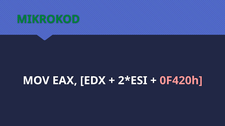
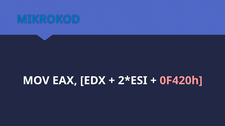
MIKROKOD colour: green -> blue (48, 19)
